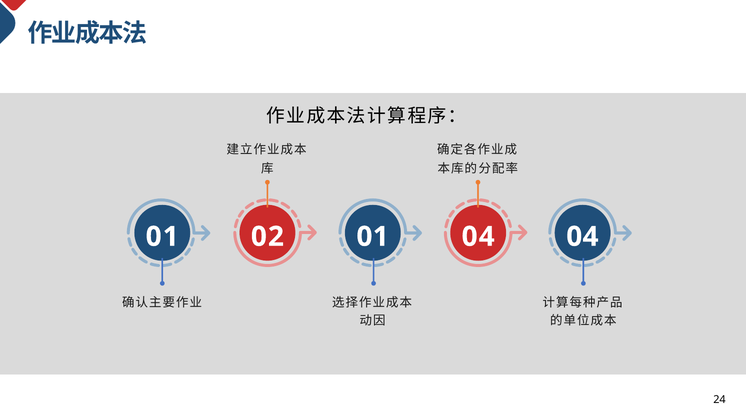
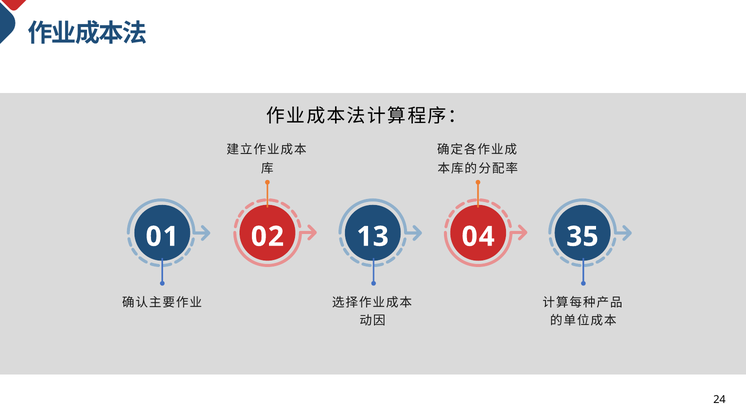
02 01: 01 -> 13 (373, 236)
04 04: 04 -> 35 (582, 236)
